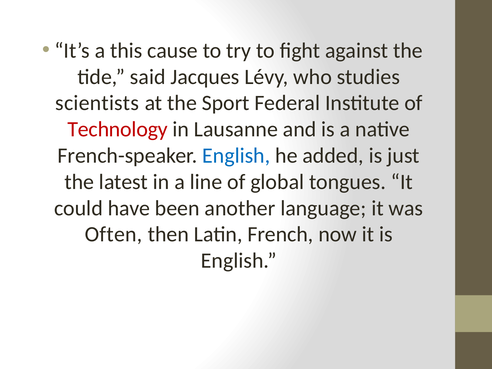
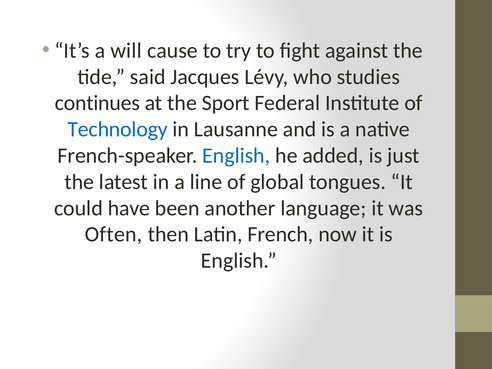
this: this -> will (126, 51)
scientists: scientists -> continues (97, 103)
Technology colour: red -> blue (118, 129)
